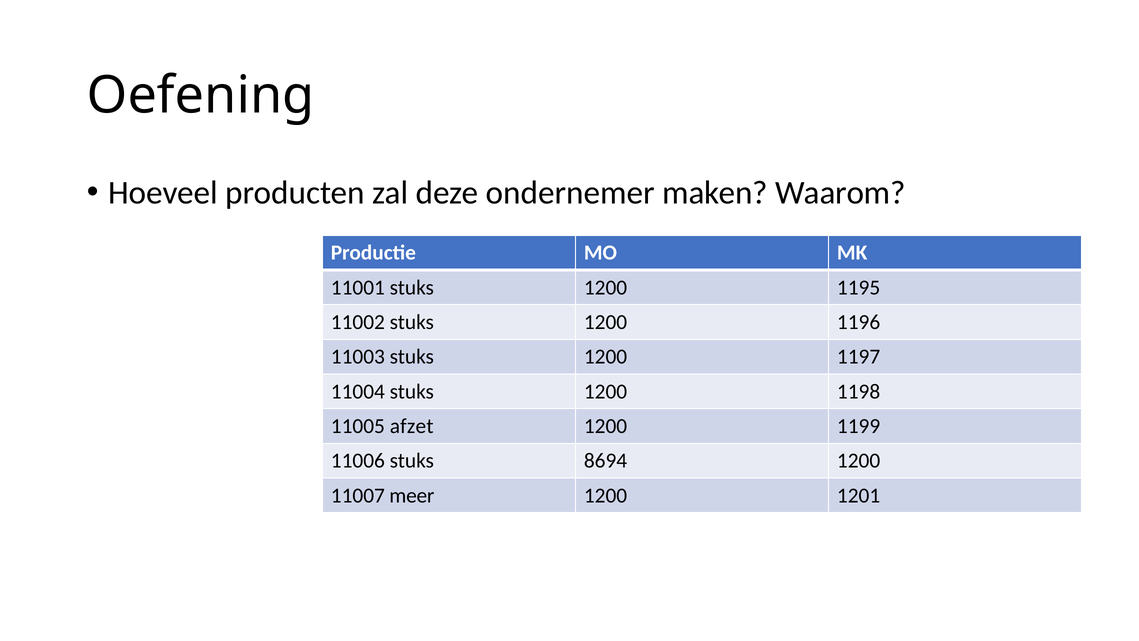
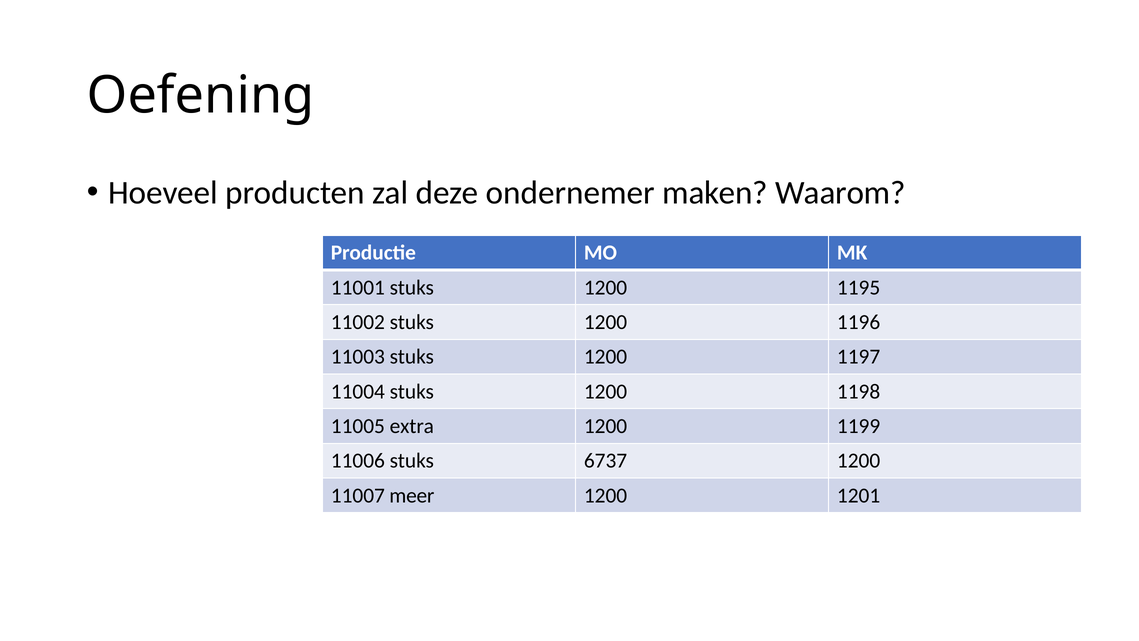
afzet: afzet -> extra (412, 426)
8694: 8694 -> 6737 (606, 461)
